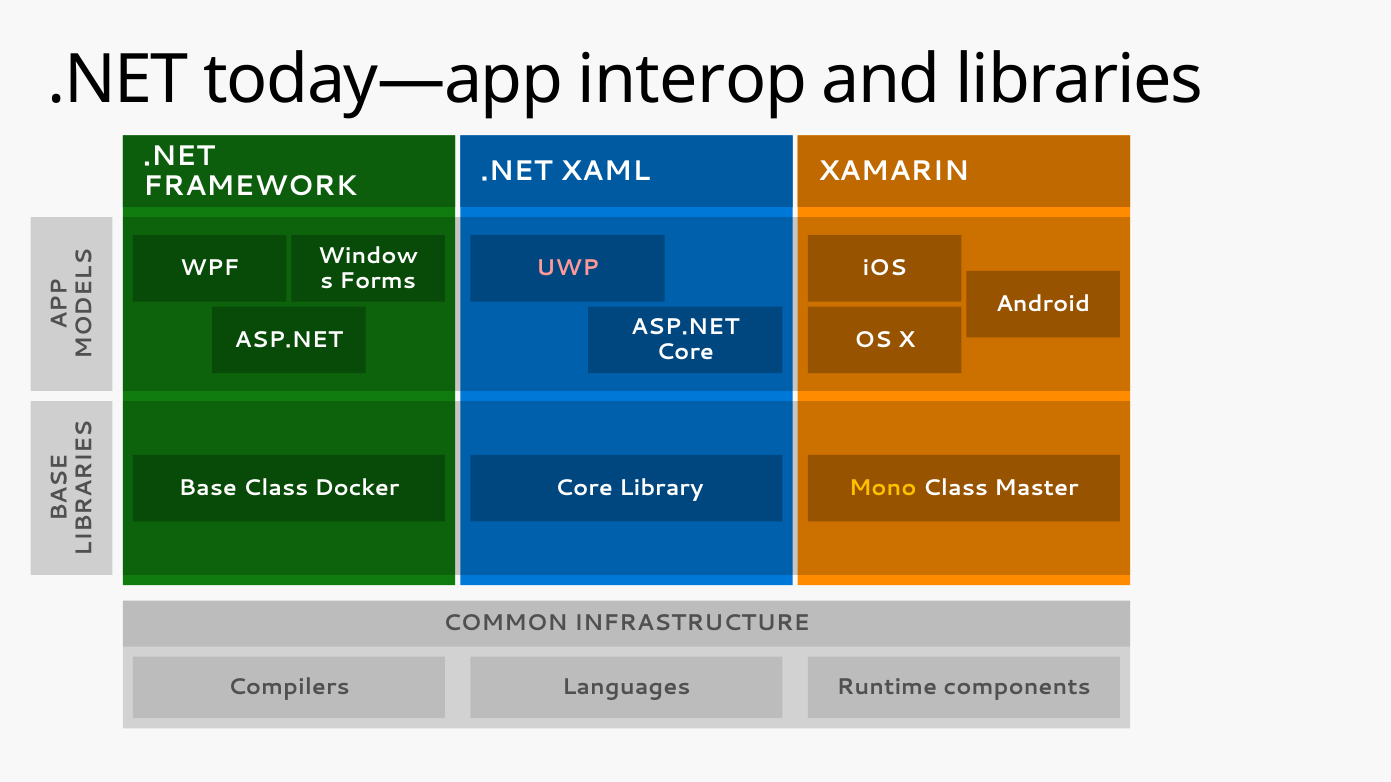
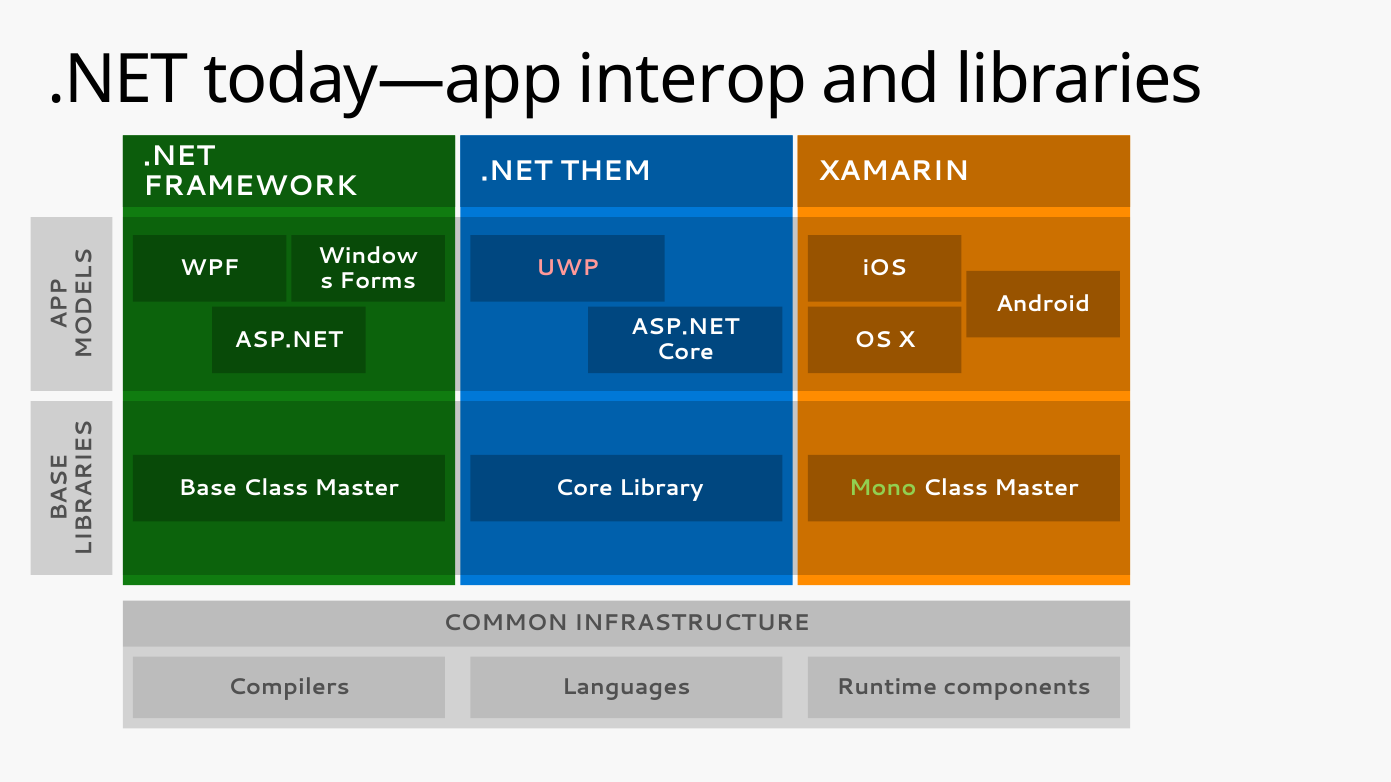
XAML: XAML -> THEM (606, 171)
Base Class Docker: Docker -> Master (357, 488)
Mono colour: yellow -> light green (883, 488)
